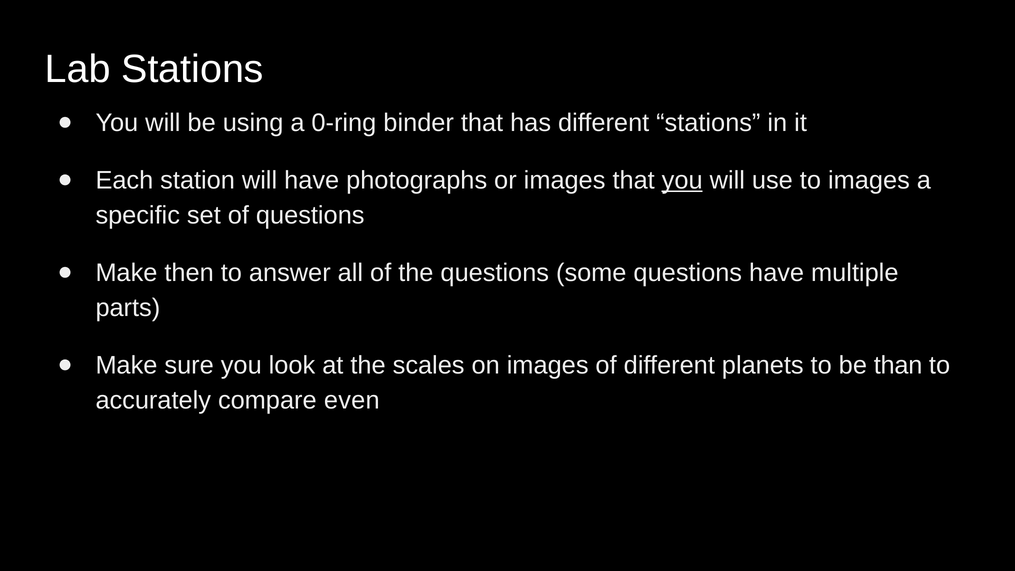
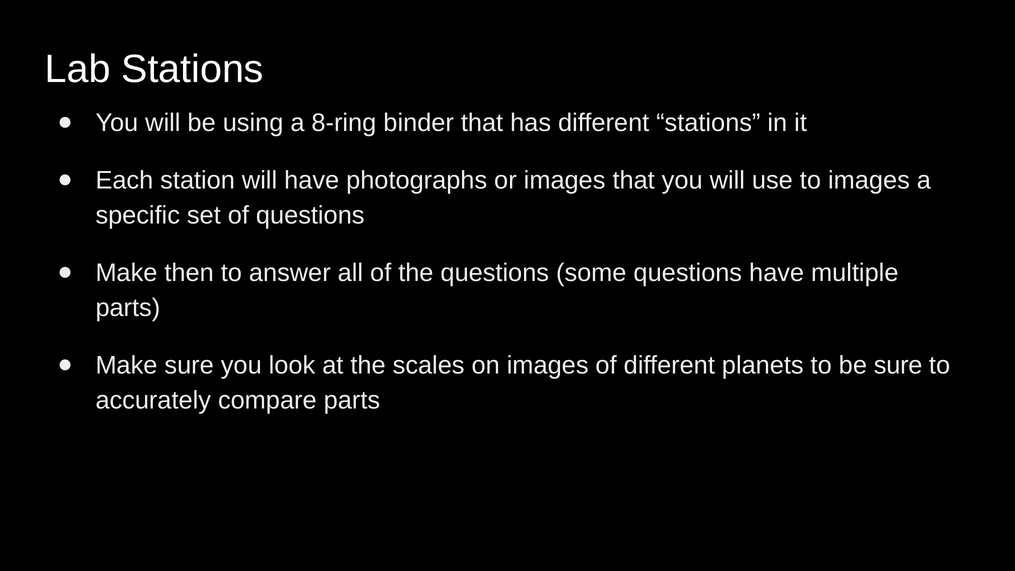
0-ring: 0-ring -> 8-ring (344, 123)
you underline: present -> none (682, 180)
be than: than -> sure (898, 365)
compare even: even -> parts (352, 400)
